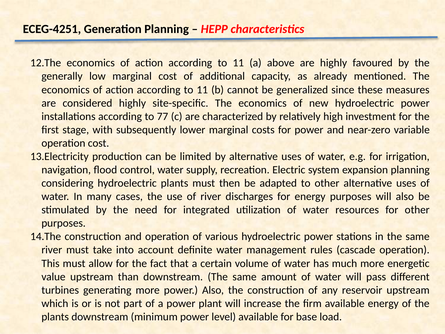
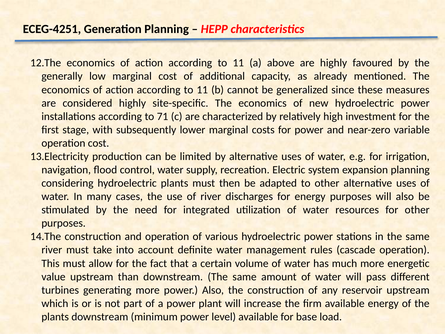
77: 77 -> 71 (163, 116)
